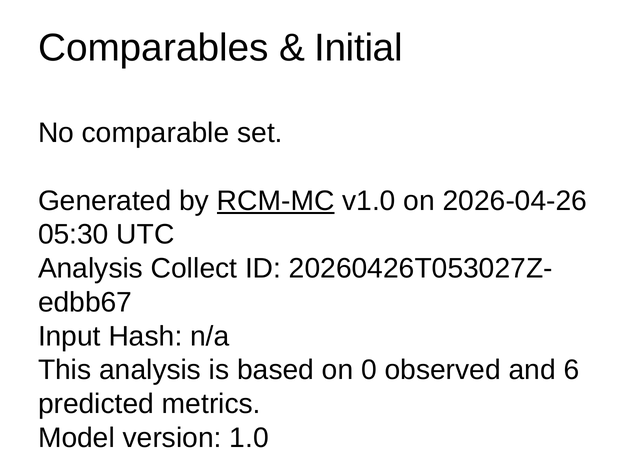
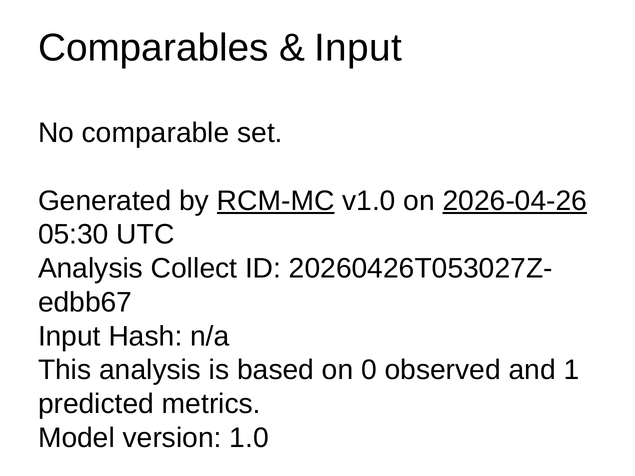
Initial: Initial -> Input (358, 48)
2026-04-26 underline: none -> present (515, 201)
6: 6 -> 1 (572, 370)
